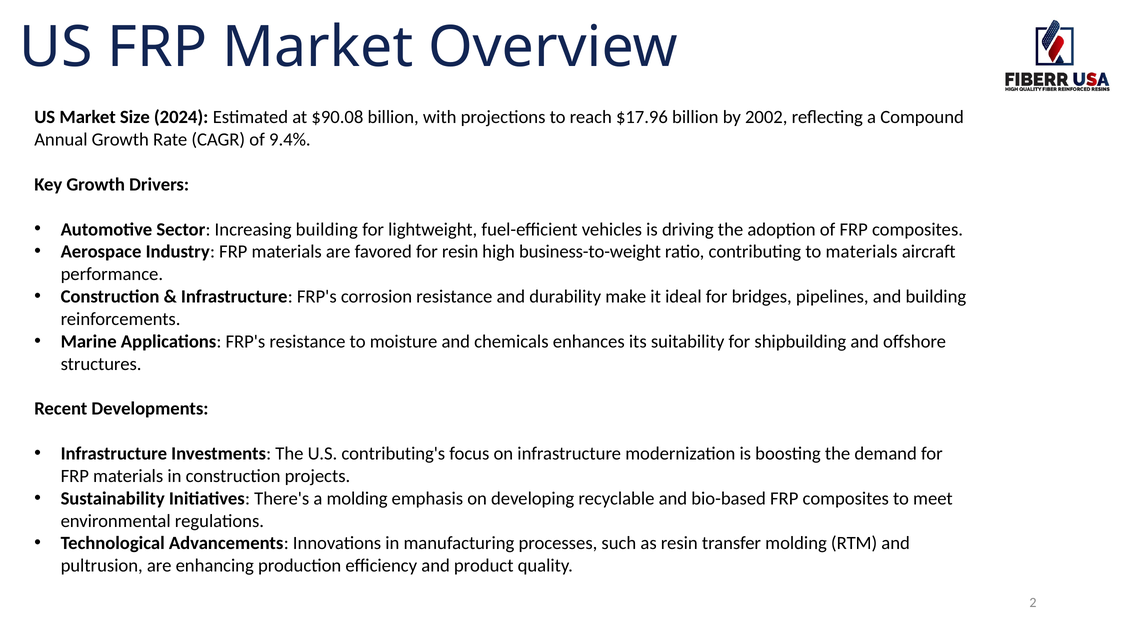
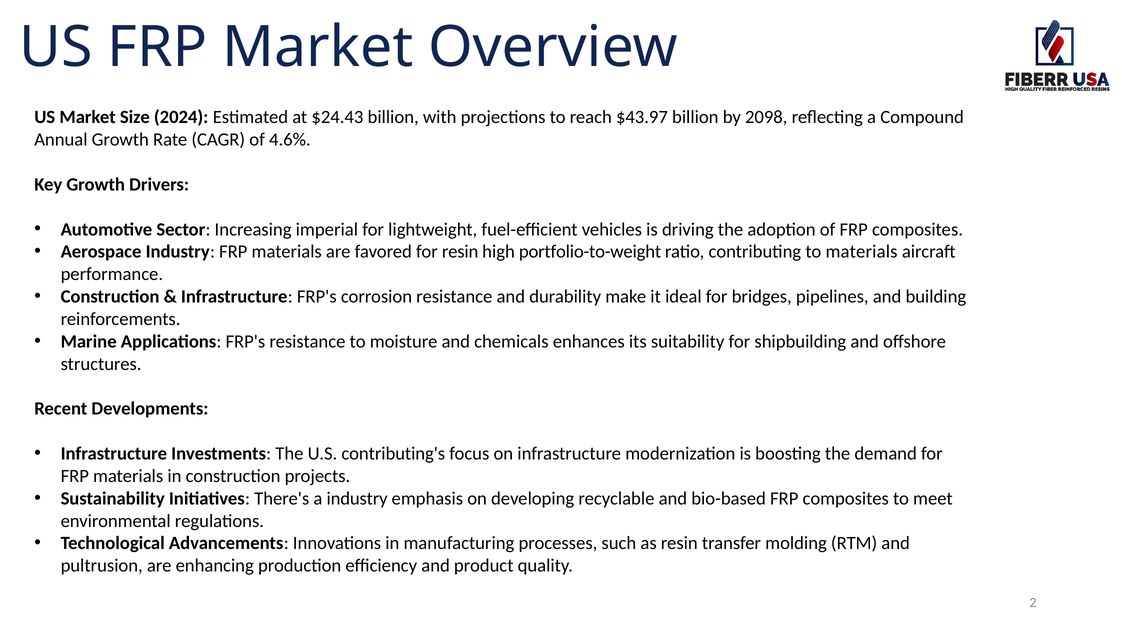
$90.08: $90.08 -> $24.43 (337, 117)
$17.96: $17.96 -> $43.97 (642, 117)
2002: 2002 -> 2098 (766, 117)
9.4%: 9.4% -> 4.6% (290, 140)
Increasing building: building -> imperial (327, 229)
business-to-weight: business-to-weight -> portfolio-to-weight (590, 252)
a molding: molding -> industry (357, 499)
